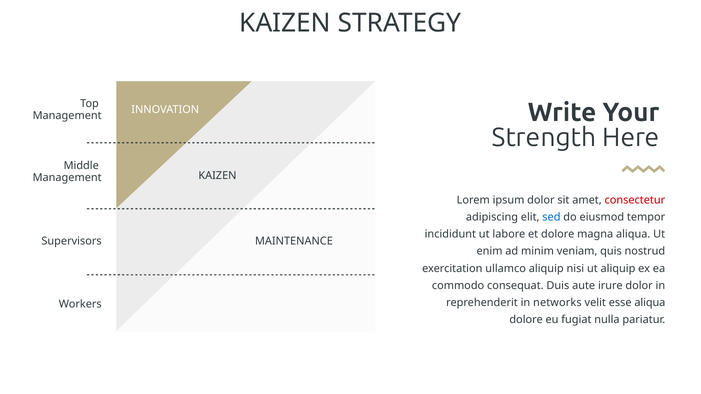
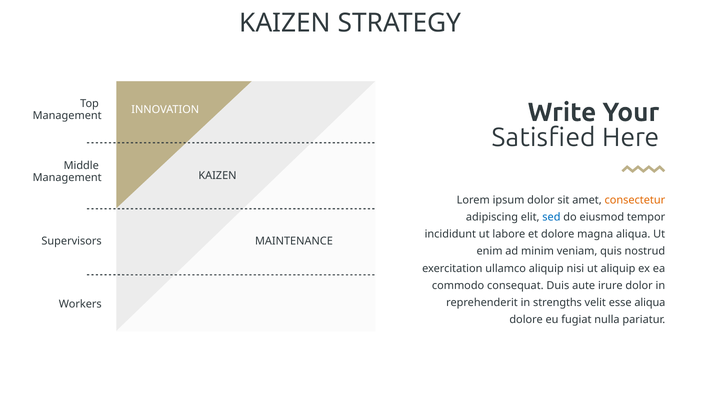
Strength: Strength -> Satisfied (544, 138)
consectetur colour: red -> orange (635, 200)
networks: networks -> strengths (557, 303)
